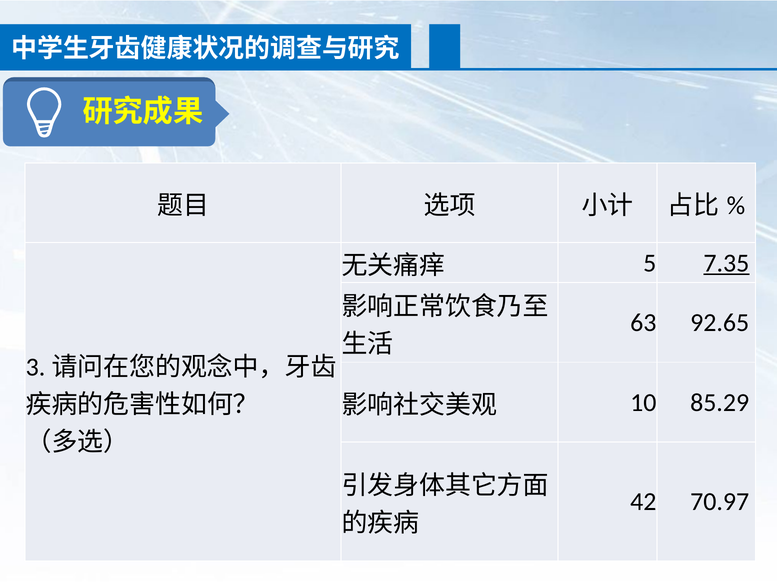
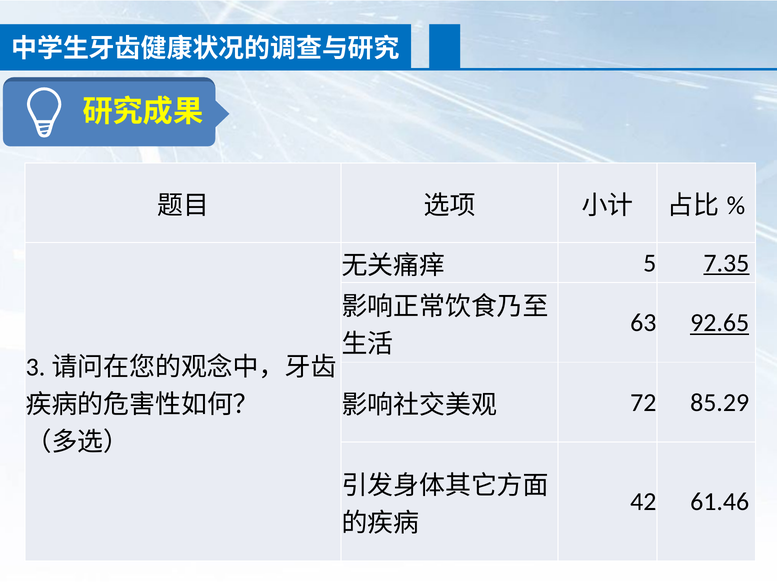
92.65 underline: none -> present (720, 323)
10: 10 -> 72 (643, 402)
70.97: 70.97 -> 61.46 (720, 502)
